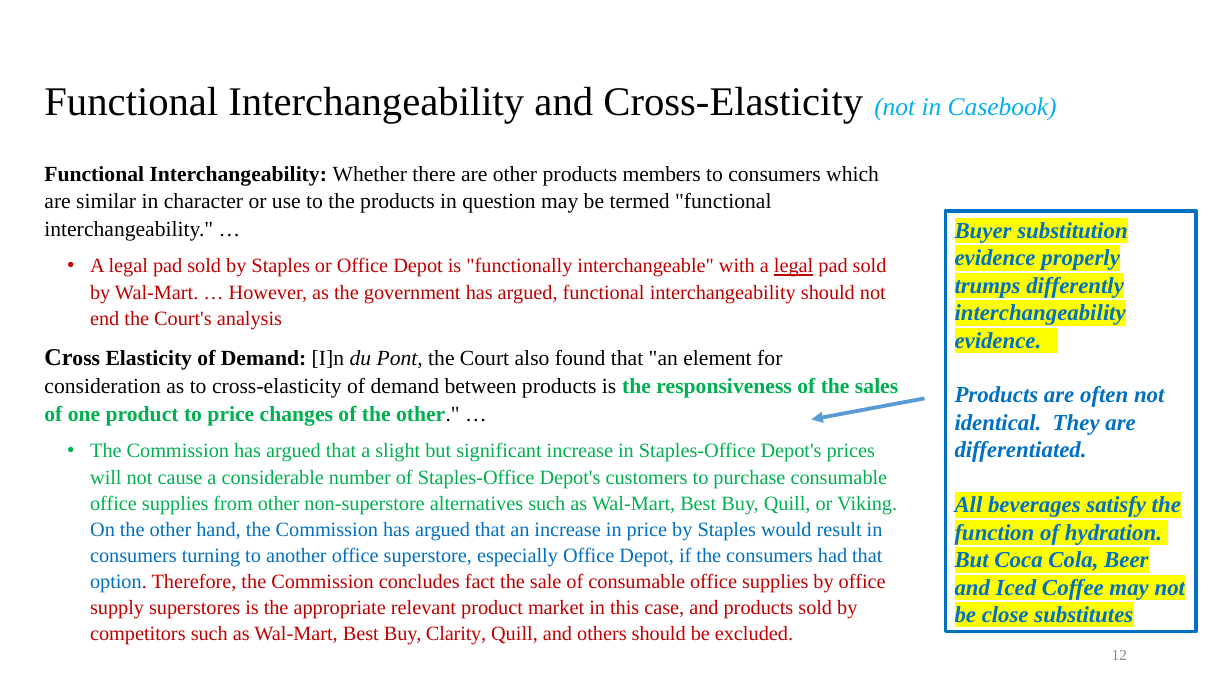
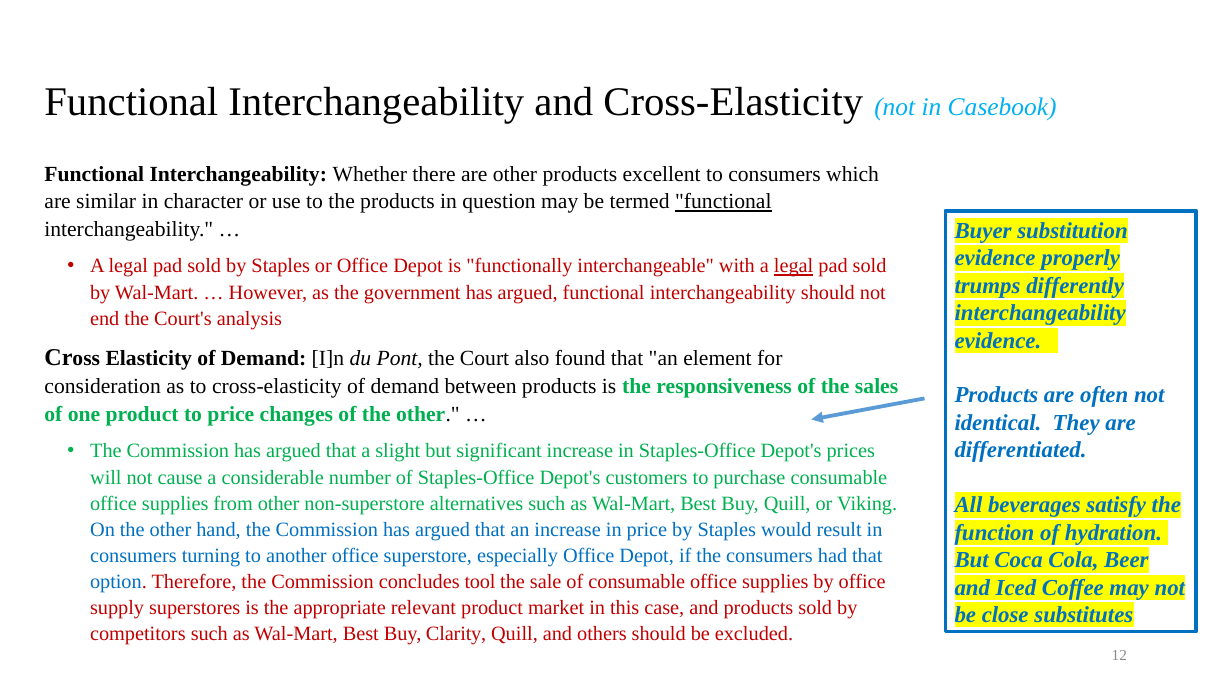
members: members -> excellent (662, 174)
functional underline: none -> present (723, 202)
fact: fact -> tool (480, 582)
